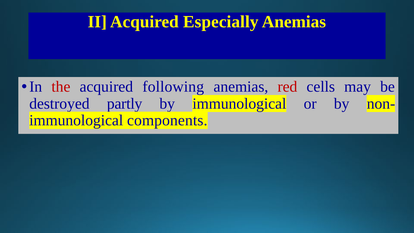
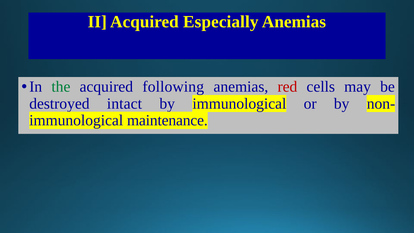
the colour: red -> green (61, 87)
partly: partly -> intact (124, 104)
components: components -> maintenance (167, 120)
